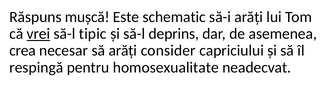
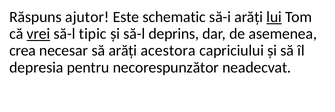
mușcă: mușcă -> ajutor (87, 17)
lui underline: none -> present (274, 17)
consider: consider -> acestora (168, 50)
respingă: respingă -> depresia (36, 67)
homosexualitate: homosexualitate -> necorespunzător (166, 67)
